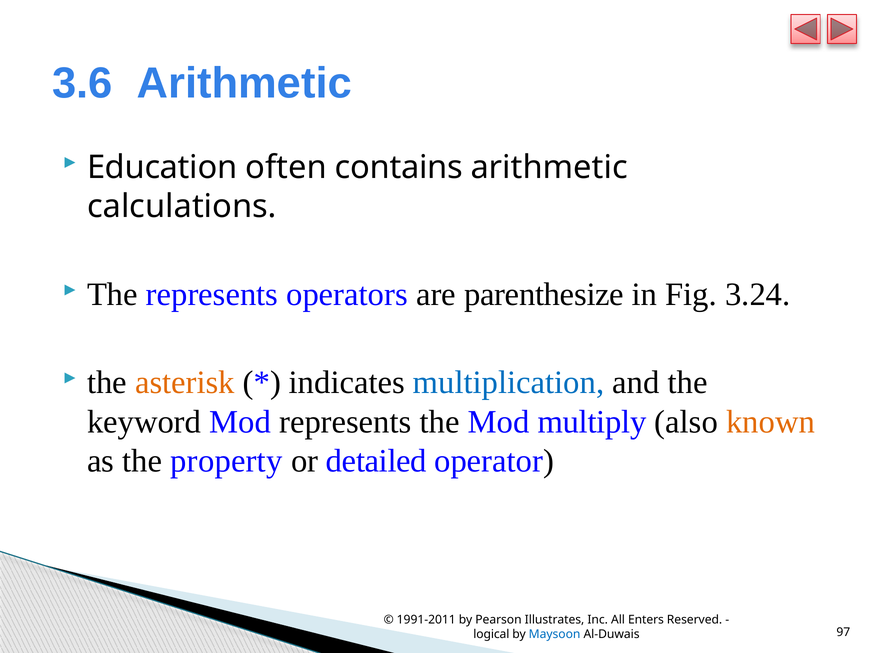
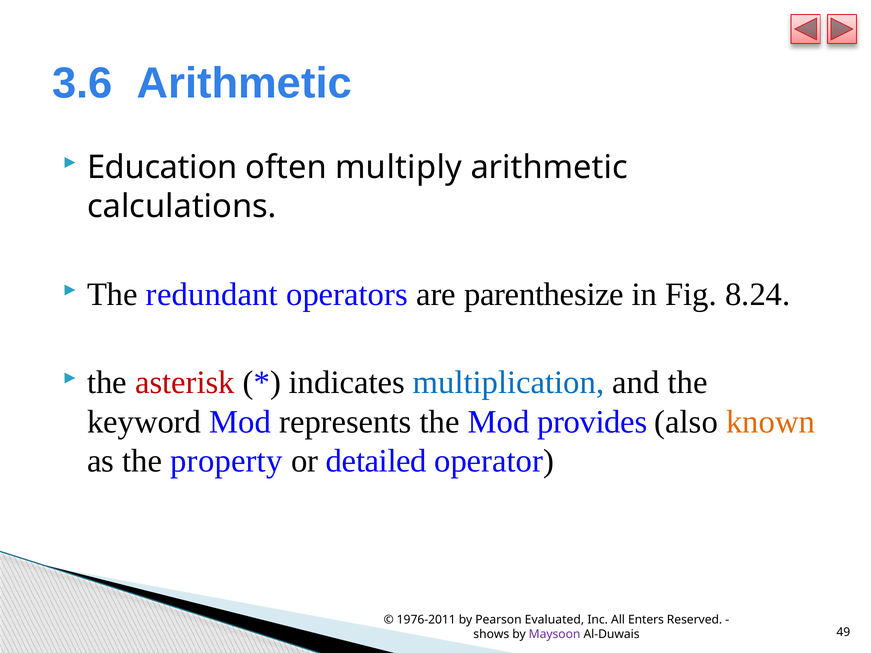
contains: contains -> multiply (399, 167)
The represents: represents -> redundant (212, 295)
3.24: 3.24 -> 8.24 (758, 295)
asterisk colour: orange -> red (185, 383)
multiply: multiply -> provides (592, 422)
1991-2011: 1991-2011 -> 1976-2011 (426, 620)
Illustrates: Illustrates -> Evaluated (554, 620)
logical: logical -> shows (491, 634)
Maysoon colour: blue -> purple (555, 634)
97: 97 -> 49 (843, 633)
